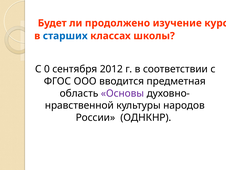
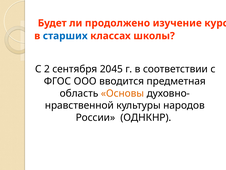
0: 0 -> 2 (47, 69)
2012: 2012 -> 2045 (111, 69)
Основы colour: purple -> orange (123, 93)
